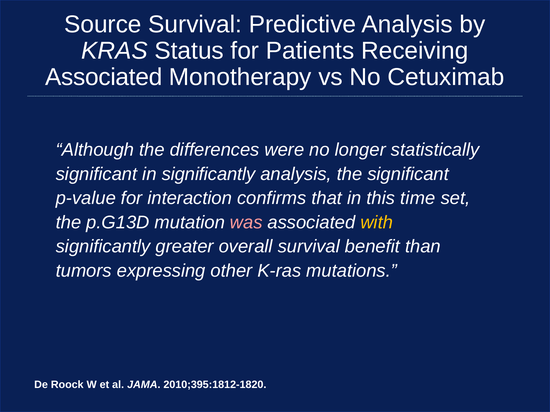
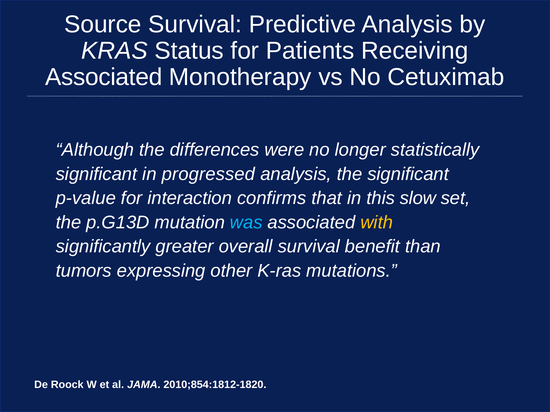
in significantly: significantly -> progressed (208, 174)
time: time -> slow (418, 198)
was colour: pink -> light blue (246, 223)
2010;395:1812-1820: 2010;395:1812-1820 -> 2010;854:1812-1820 (215, 385)
